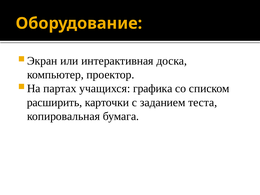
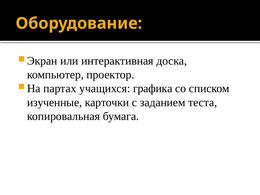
расширить: расширить -> изученные (55, 102)
